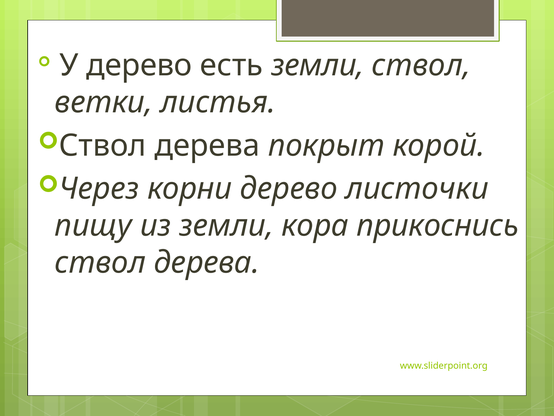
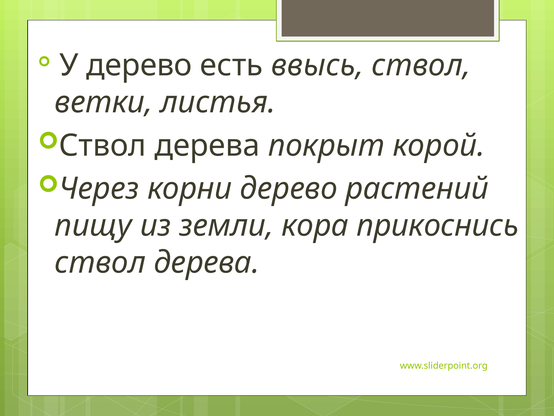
есть земли: земли -> ввысь (317, 65)
листочки: листочки -> растений (417, 188)
